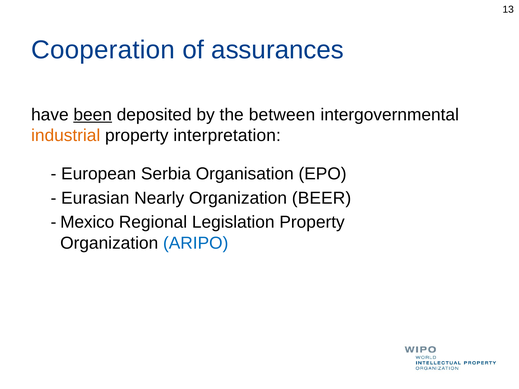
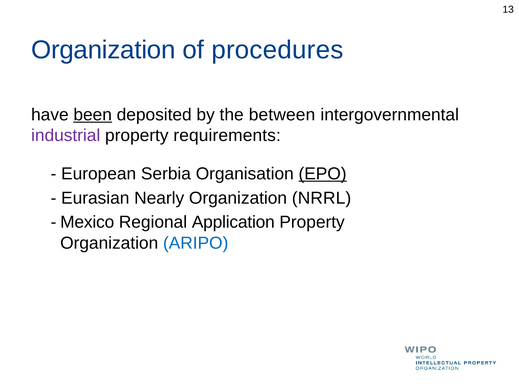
Cooperation: Cooperation -> Organization (103, 50)
assurances: assurances -> procedures (277, 50)
industrial colour: orange -> purple (66, 136)
interpretation: interpretation -> requirements (227, 136)
EPO underline: none -> present (323, 174)
BEER: BEER -> NRRL (322, 198)
Legislation: Legislation -> Application (233, 222)
